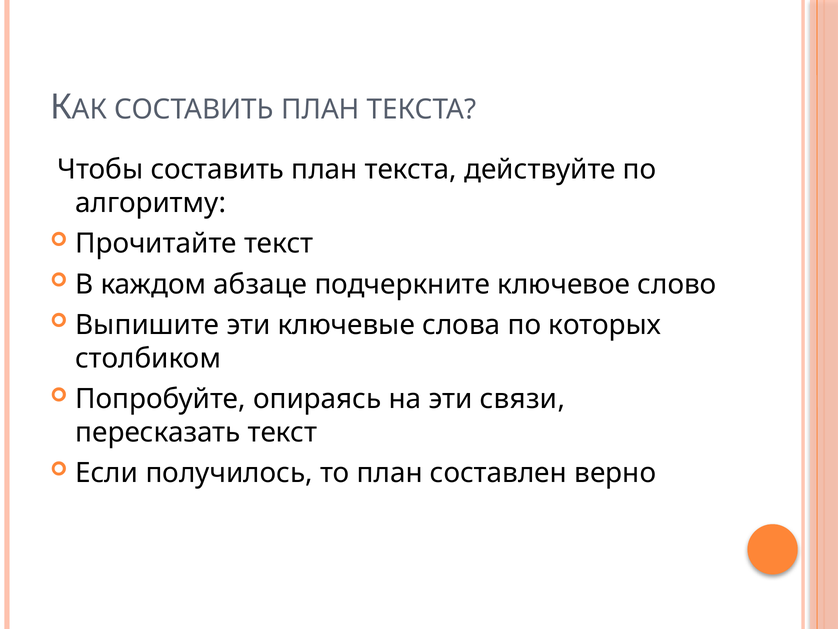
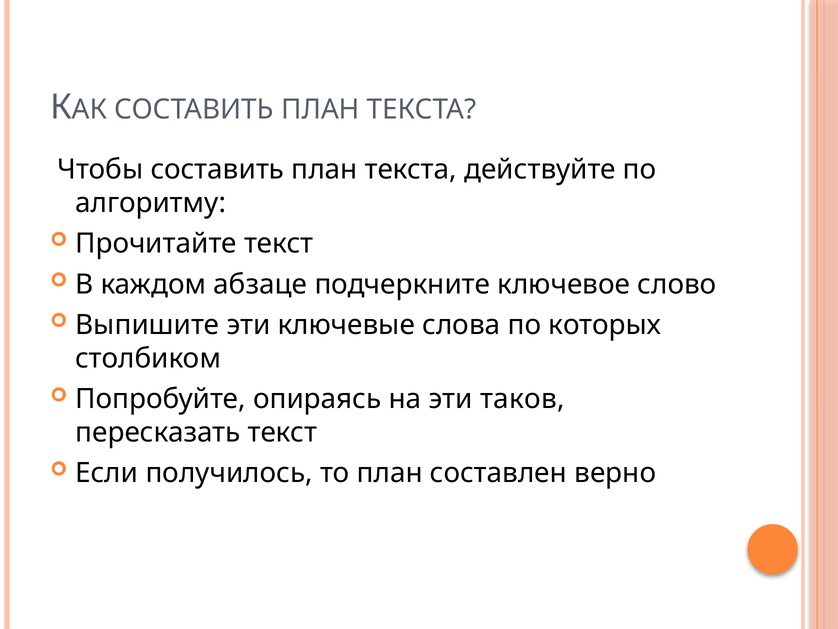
связи: связи -> таков (522, 399)
